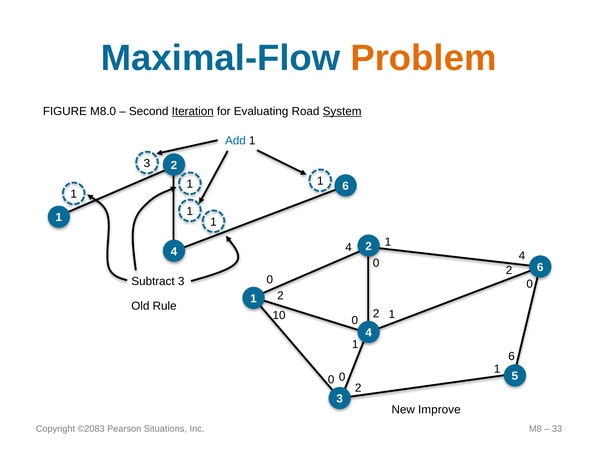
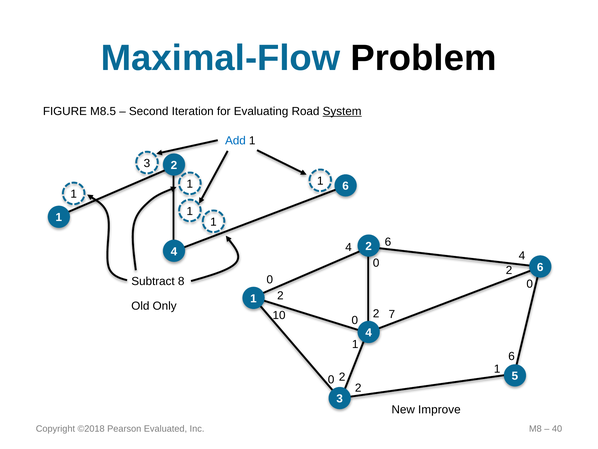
Problem colour: orange -> black (423, 58)
M8.0: M8.0 -> M8.5 (103, 111)
Iteration underline: present -> none (193, 111)
1: 1 -> 6 (388, 242)
Subtract 3: 3 -> 8 (181, 281)
Rule: Rule -> Only (165, 306)
2 1: 1 -> 7 (392, 314)
0: 0 -> 2 (342, 377)
©2083: ©2083 -> ©2018 (91, 428)
Situations: Situations -> Evaluated (165, 428)
33: 33 -> 40 (557, 428)
